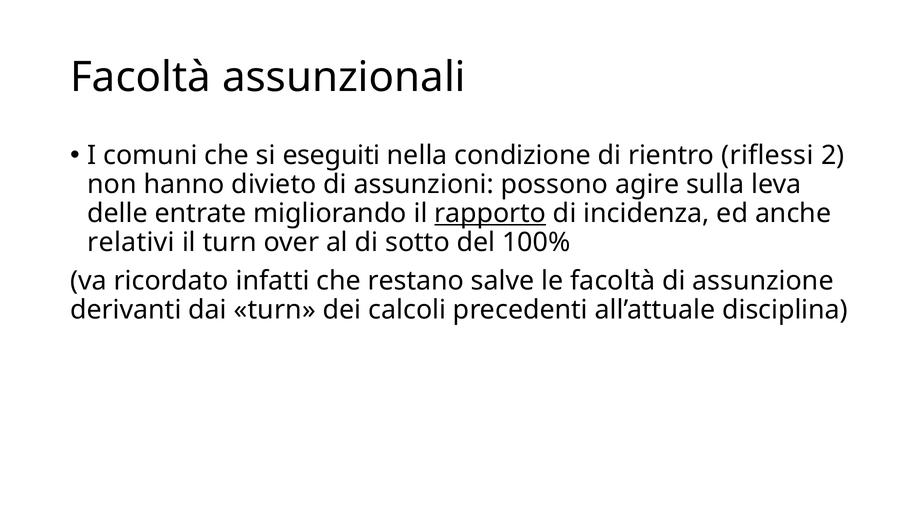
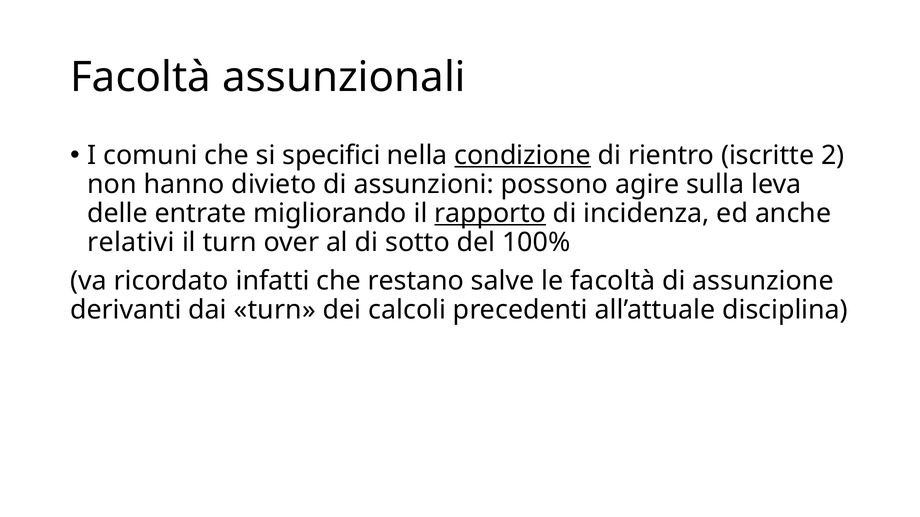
eseguiti: eseguiti -> specifici (331, 156)
condizione underline: none -> present (523, 156)
riflessi: riflessi -> iscritte (768, 156)
